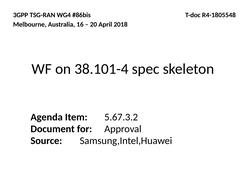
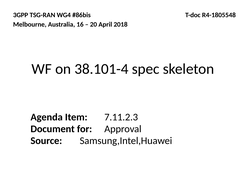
5.67.3.2: 5.67.3.2 -> 7.11.2.3 (121, 117)
